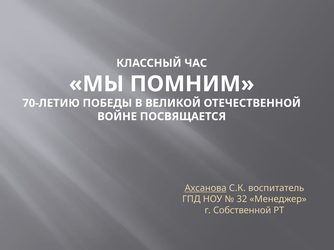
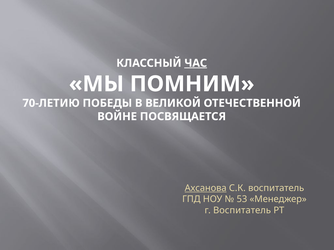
ЧАС underline: none -> present (196, 63)
32: 32 -> 53 (242, 200)
г Собственной: Собственной -> Воспитатель (242, 211)
